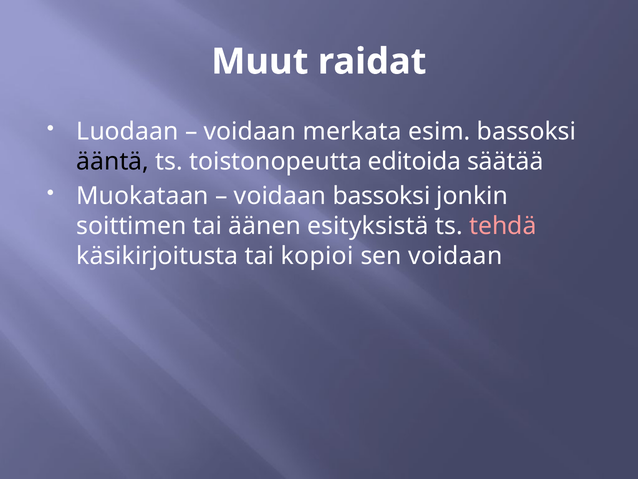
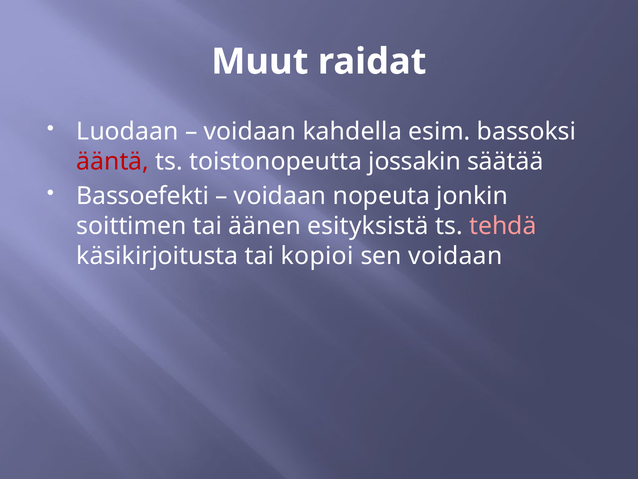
merkata: merkata -> kahdella (352, 131)
ääntä colour: black -> red (113, 161)
editoida: editoida -> jossakin (415, 161)
Muokataan: Muokataan -> Bassoefekti (143, 196)
voidaan bassoksi: bassoksi -> nopeuta (381, 196)
